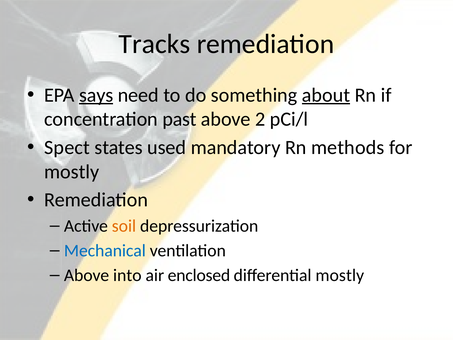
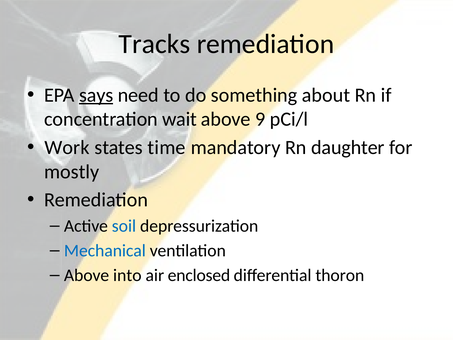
about underline: present -> none (326, 95)
past: past -> wait (179, 119)
2: 2 -> 9 (260, 119)
Spect: Spect -> Work (67, 147)
used: used -> time (167, 147)
methods: methods -> daughter (348, 147)
soil colour: orange -> blue (124, 226)
differential mostly: mostly -> thoron (340, 275)
